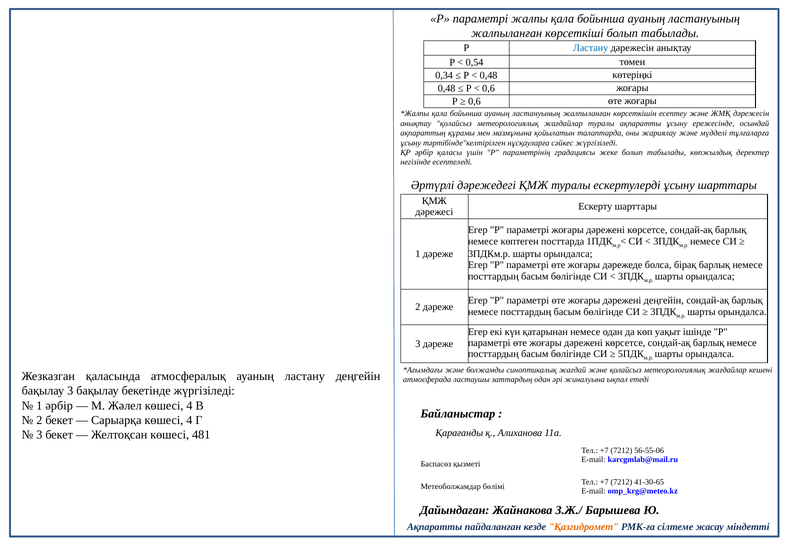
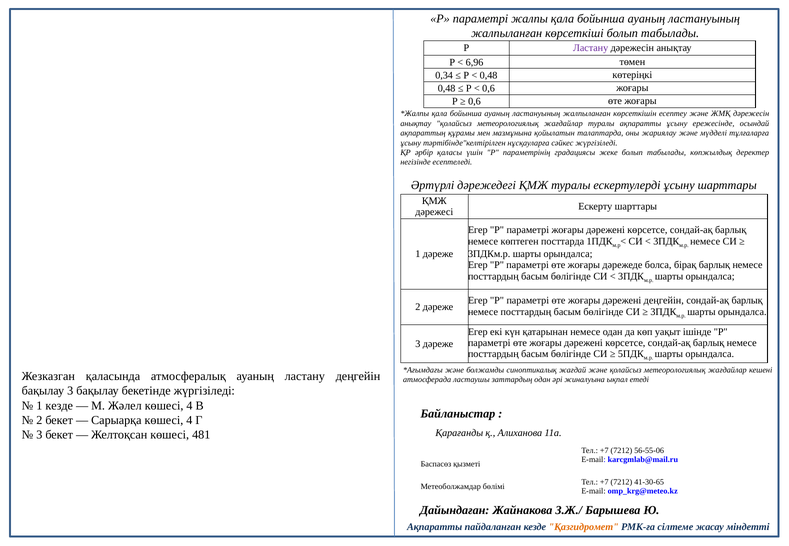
Ластану colour: blue -> purple (591, 48)
0,54: 0,54 -> 6,96 (475, 62)
1 әрбір: әрбір -> кезде (59, 406)
